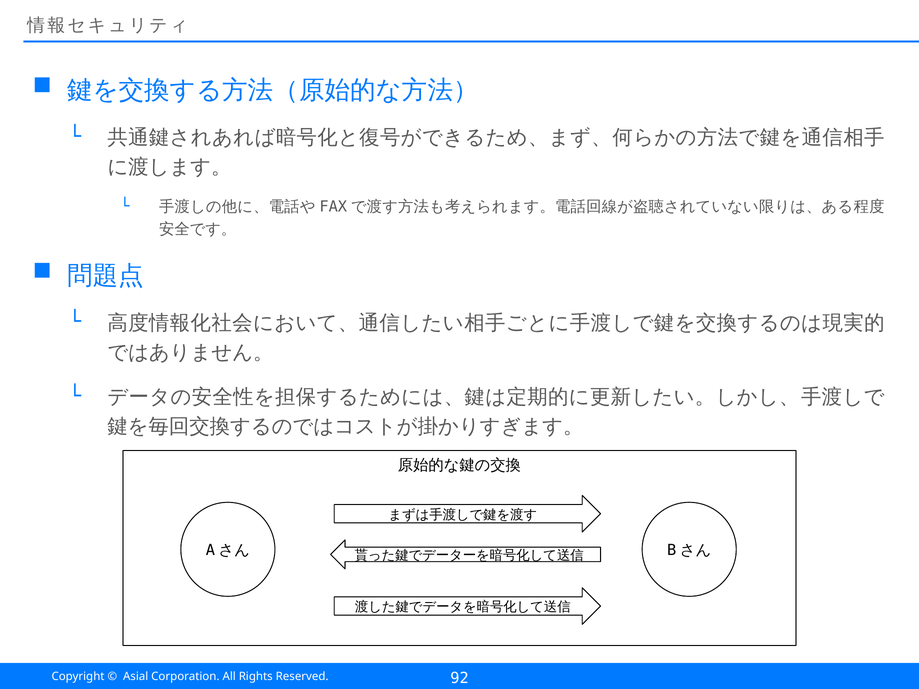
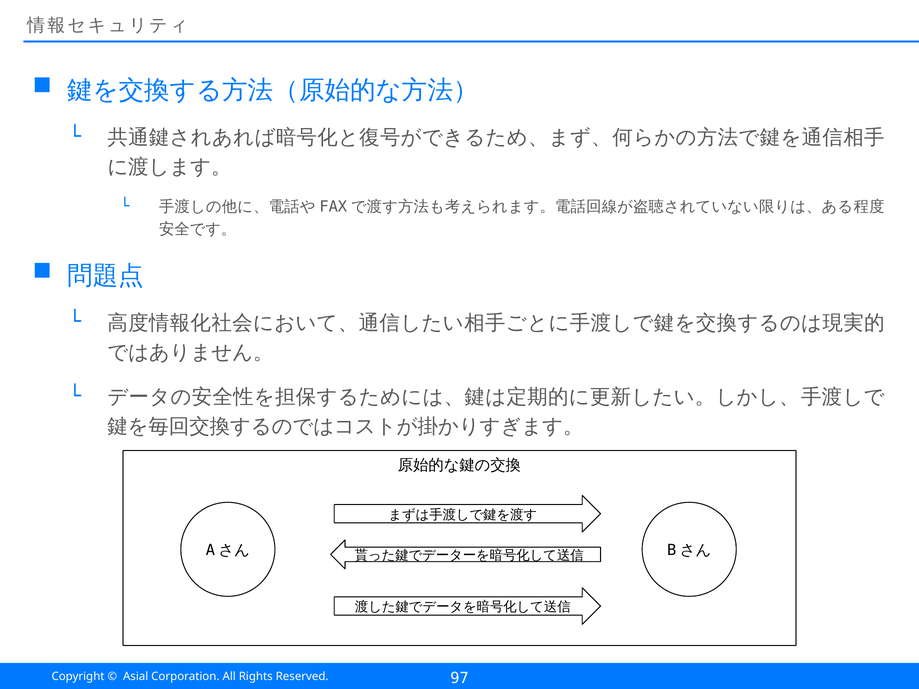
92: 92 -> 97 (460, 678)
